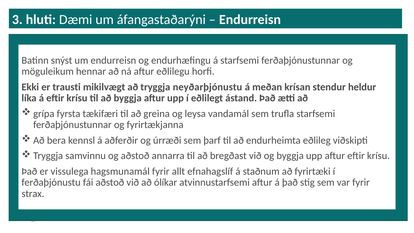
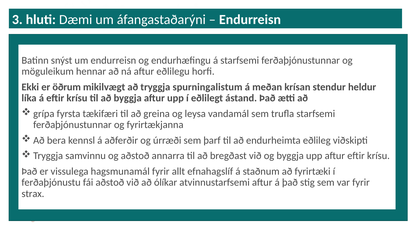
trausti: trausti -> öðrum (67, 87)
neyðarþjónustu: neyðarþjónustu -> spurningalistum (208, 87)
